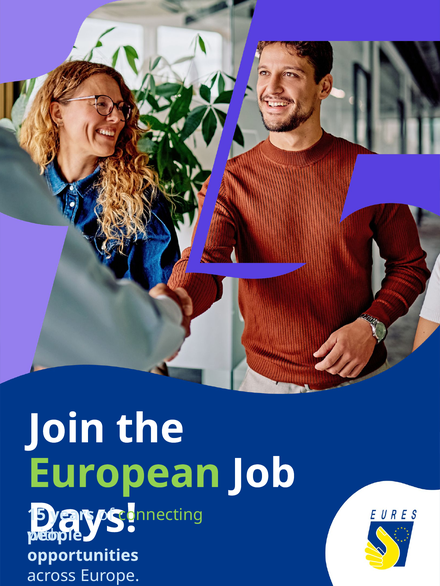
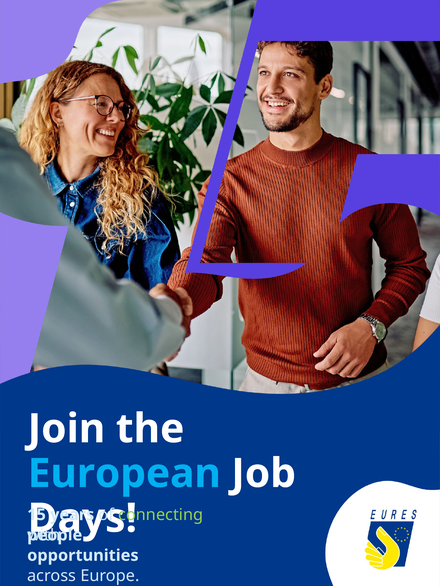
European colour: light green -> light blue (124, 474)
